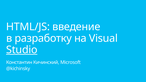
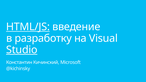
HTML/JS underline: none -> present (28, 27)
